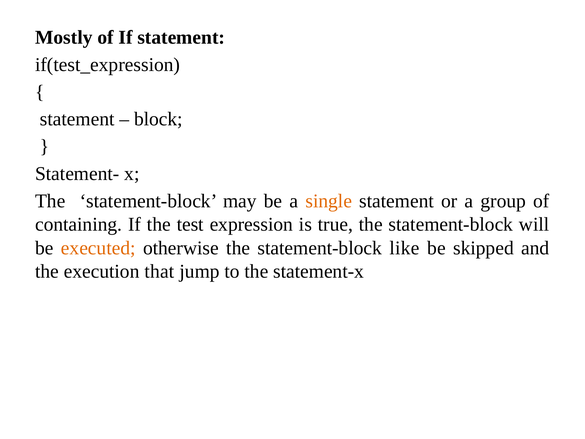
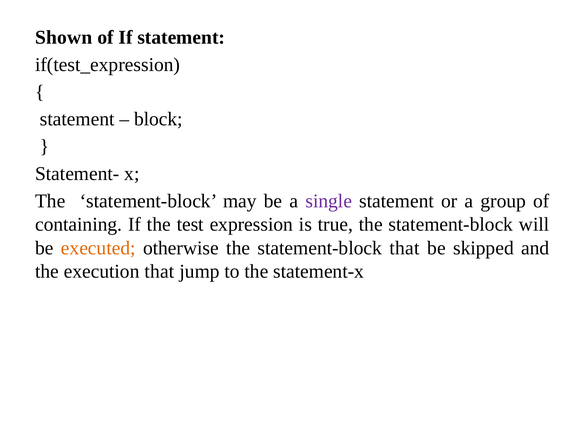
Mostly: Mostly -> Shown (64, 37)
single colour: orange -> purple (329, 201)
statement-block like: like -> that (405, 248)
